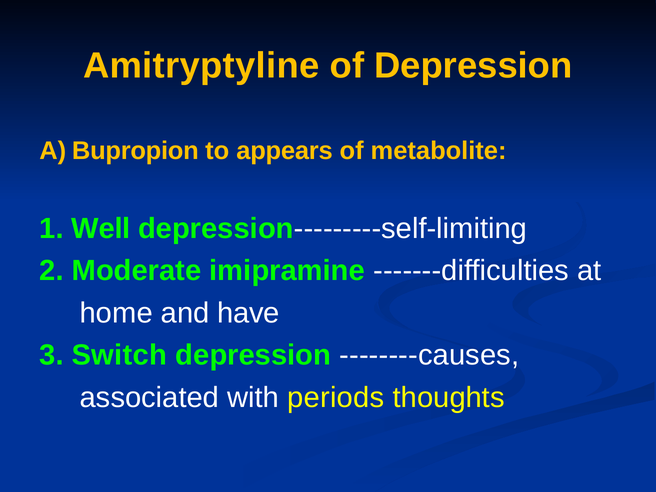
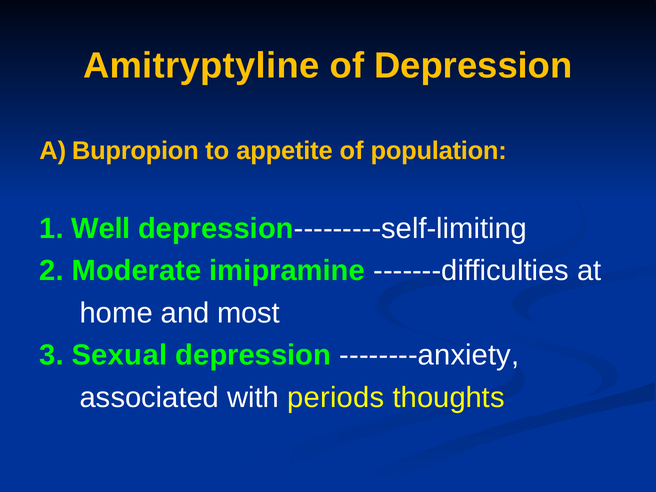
appears: appears -> appetite (285, 151)
metabolite: metabolite -> population (439, 151)
have: have -> most (248, 313)
Switch: Switch -> Sexual (119, 355)
--------causes: --------causes -> --------anxiety (429, 355)
